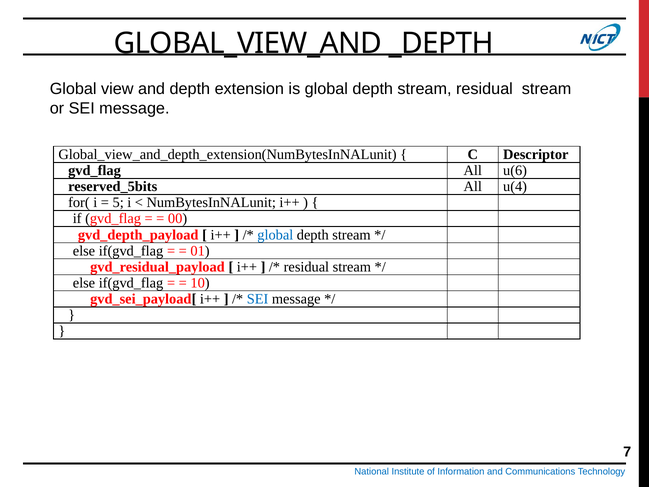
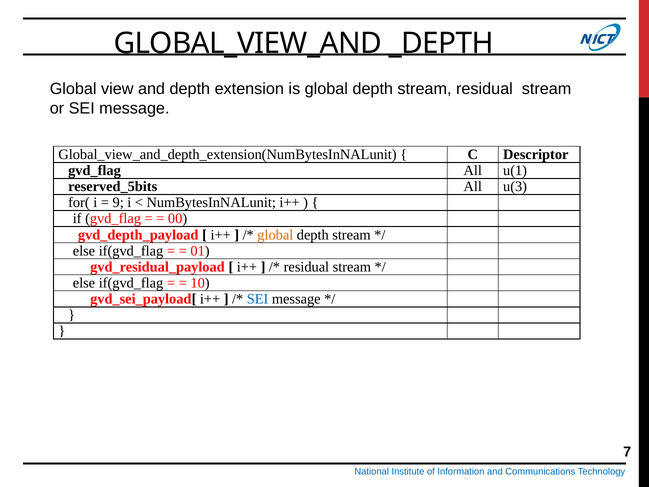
u(6: u(6 -> u(1 (515, 170)
u(4: u(4 -> u(3 (515, 186)
5: 5 -> 9 (118, 203)
global colour: blue -> orange (275, 235)
